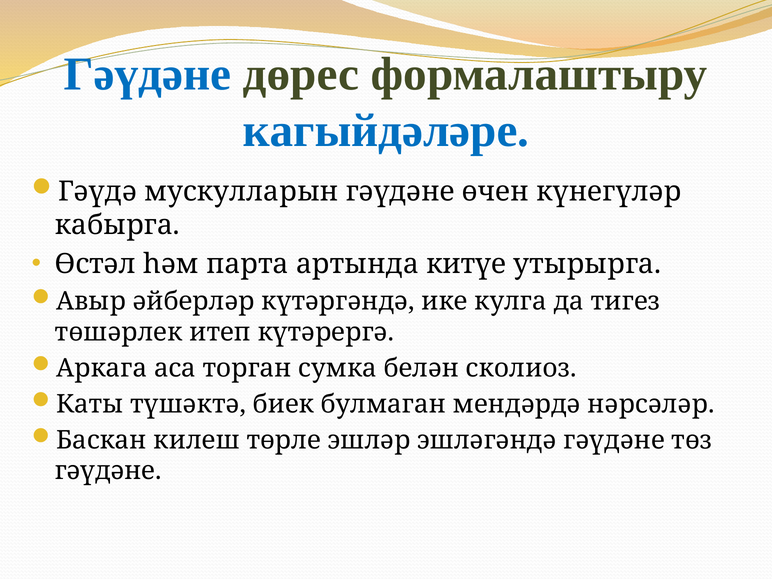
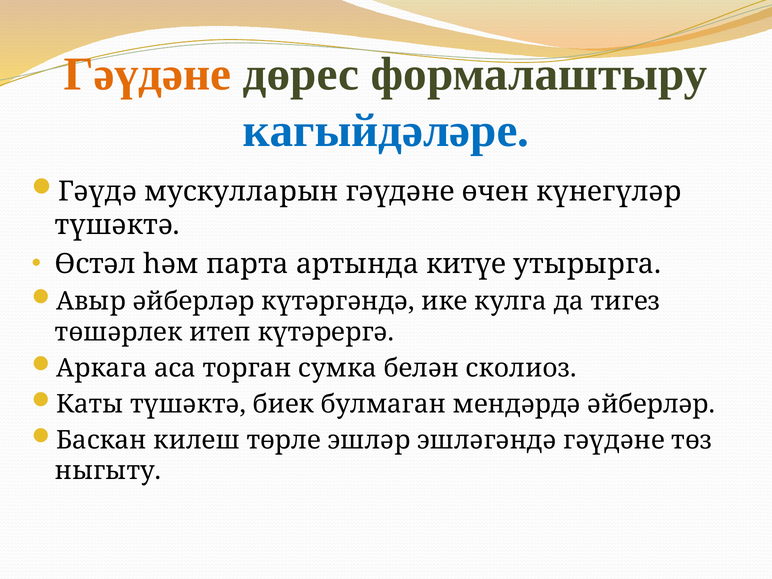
Гәүдәне colour: blue -> orange (147, 74)
кабырга: кабырга -> түшәктә (117, 225)
мендәрдә нәрсәләр: нәрсәләр -> әйберләр (651, 404)
гәүдәне: гәүдәне -> ныгыту (108, 471)
